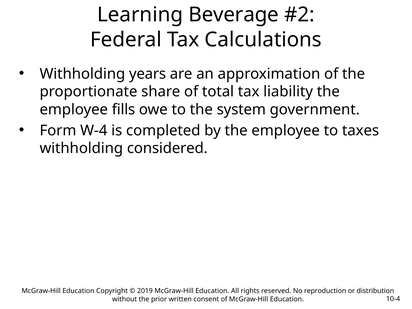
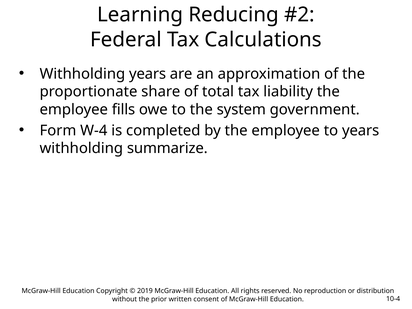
Beverage: Beverage -> Reducing (234, 15)
to taxes: taxes -> years (361, 130)
considered: considered -> summarize (167, 148)
